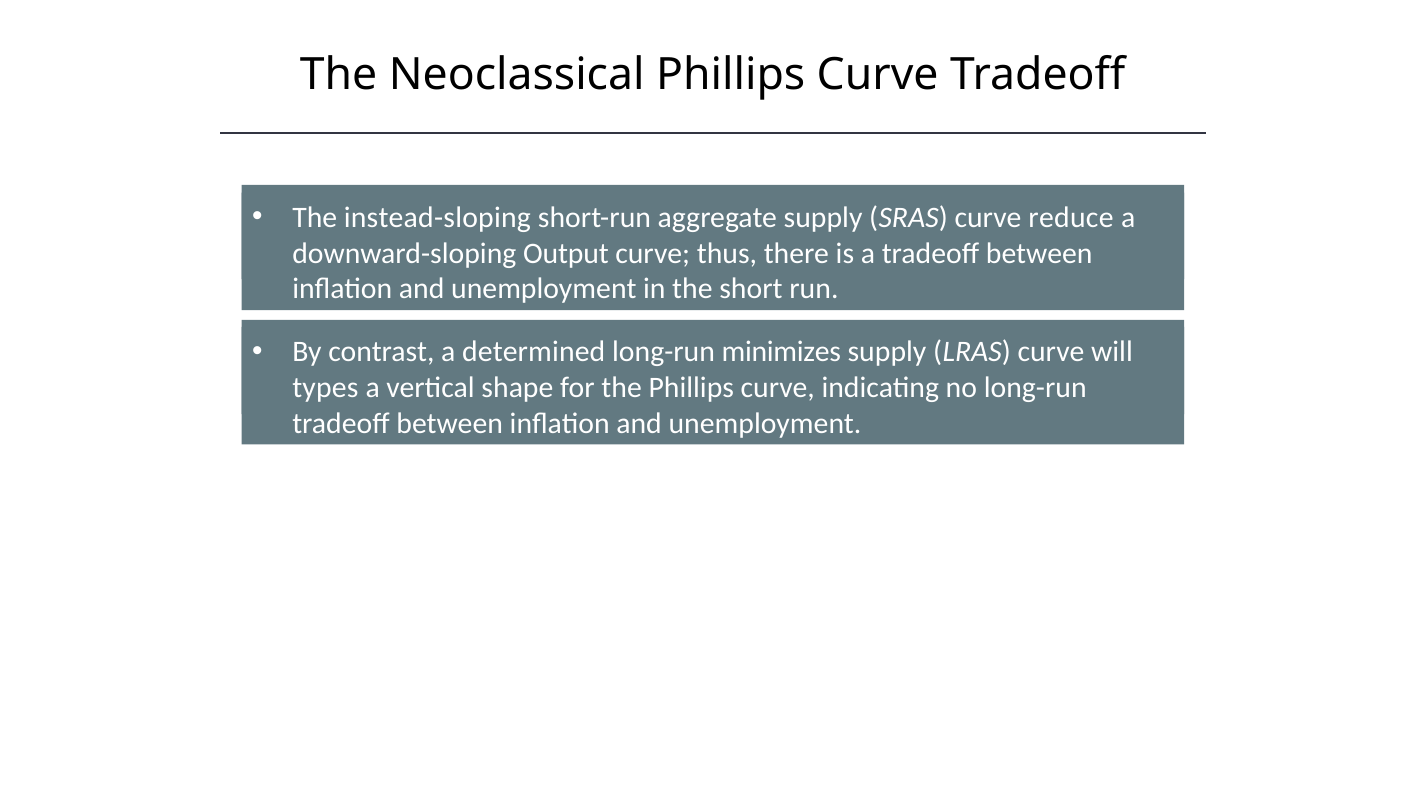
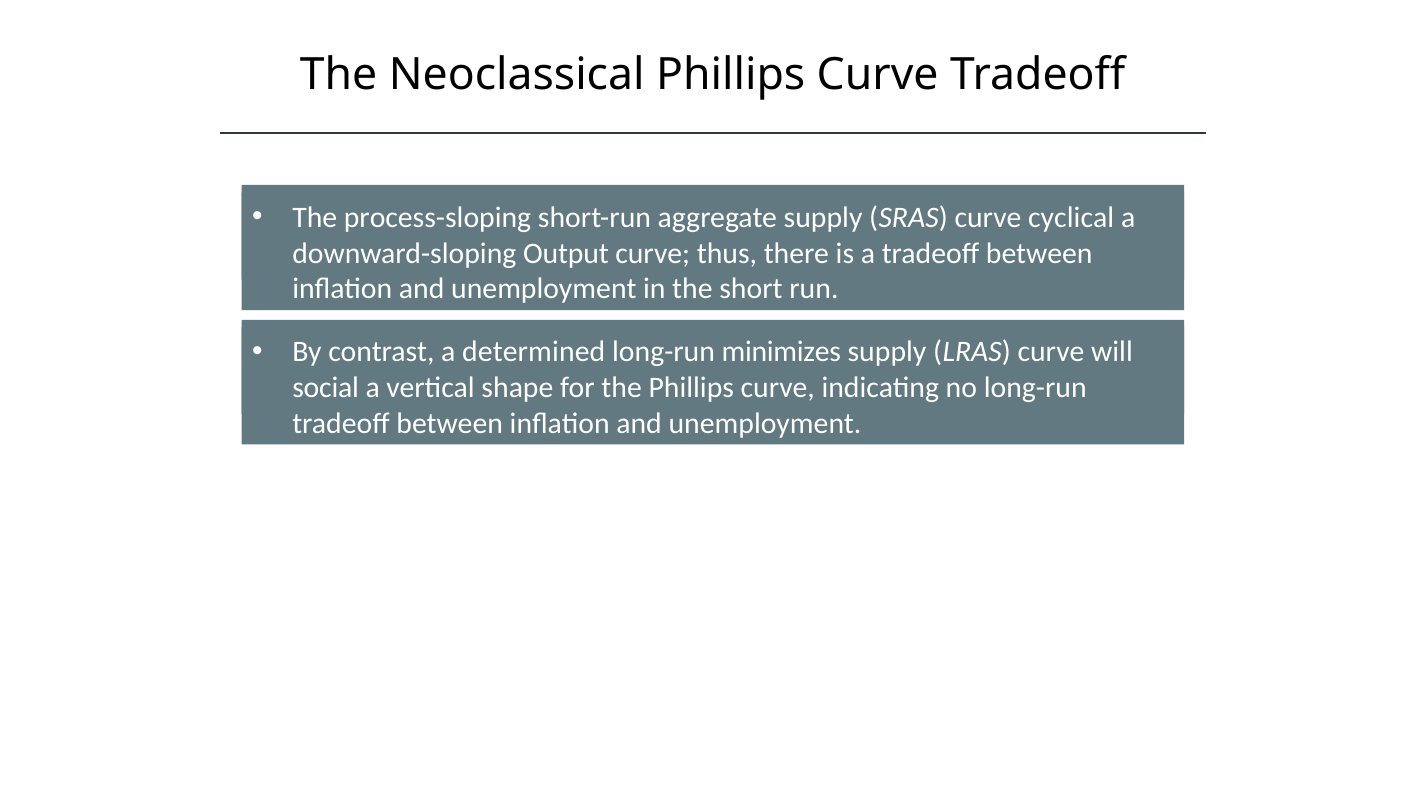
instead-sloping: instead-sloping -> process-sloping (437, 218)
reduce: reduce -> cyclical (1071, 218)
types: types -> social (326, 388)
